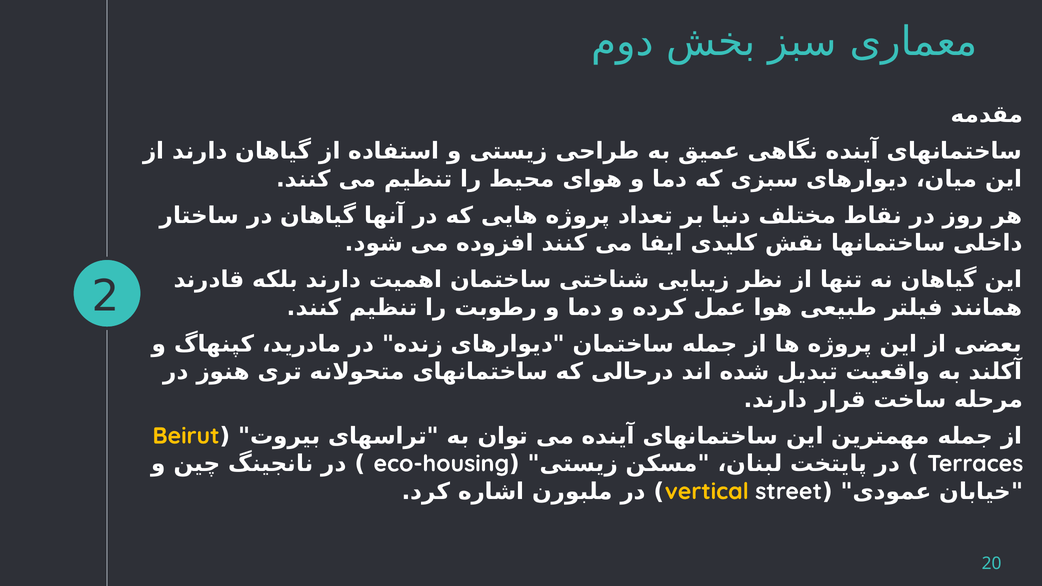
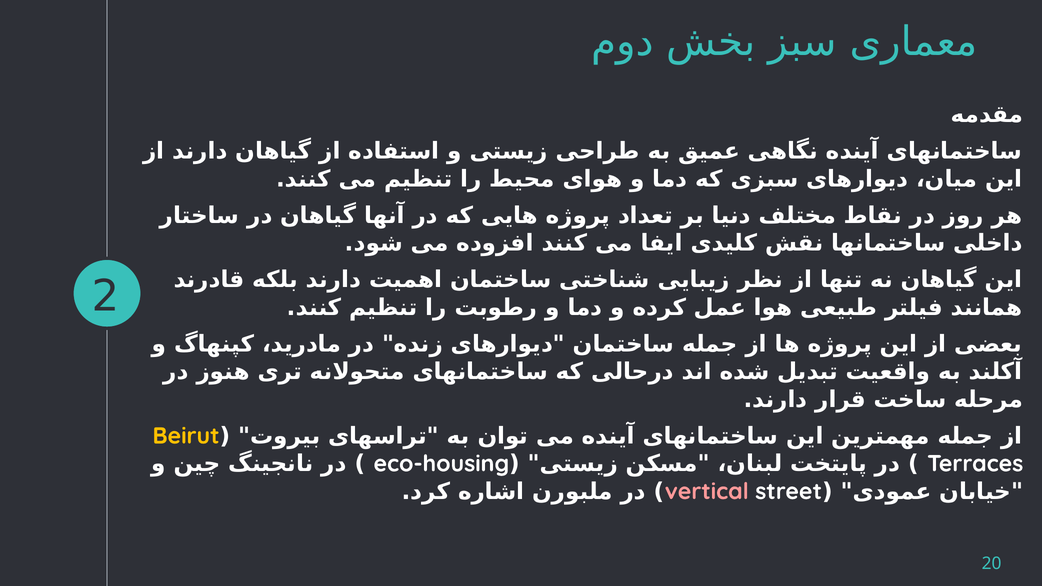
vertical colour: yellow -> pink (707, 492)
